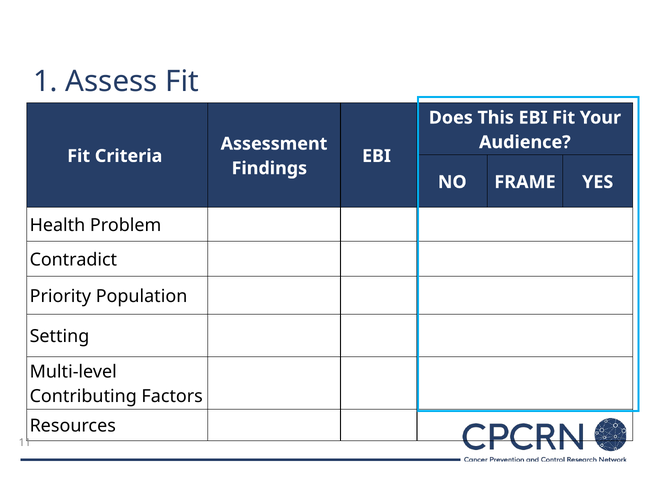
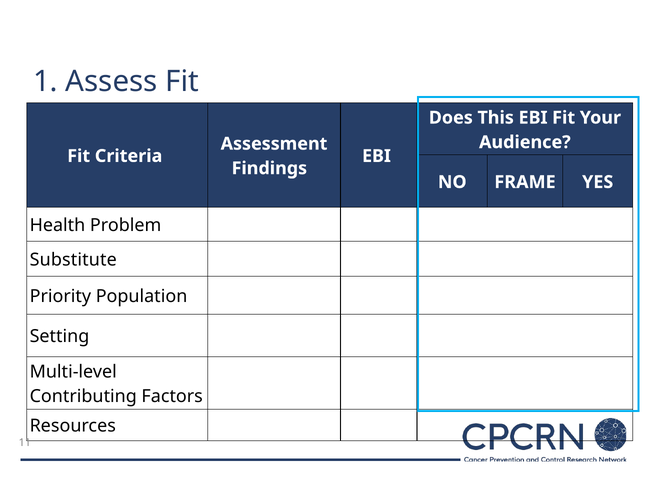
Contradict: Contradict -> Substitute (73, 260)
